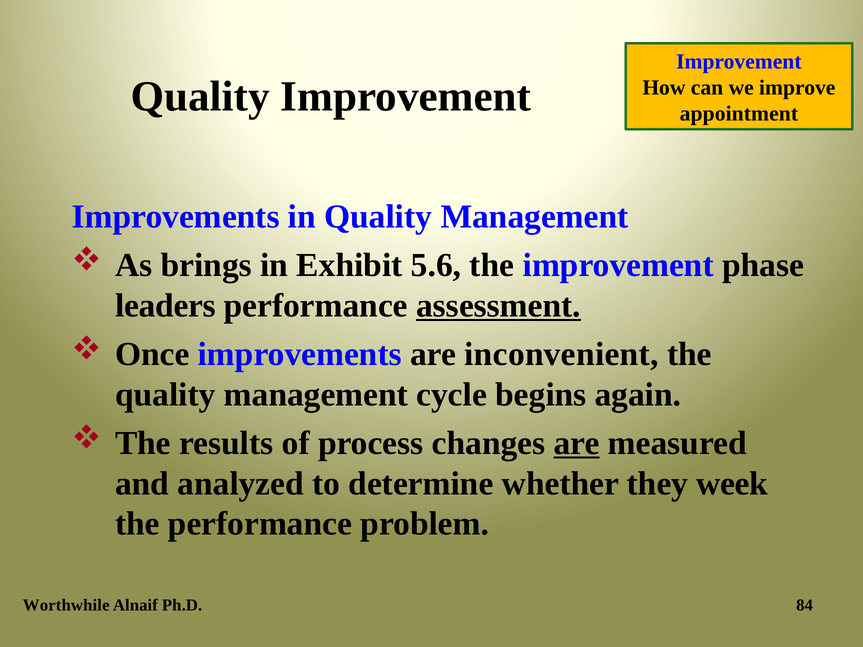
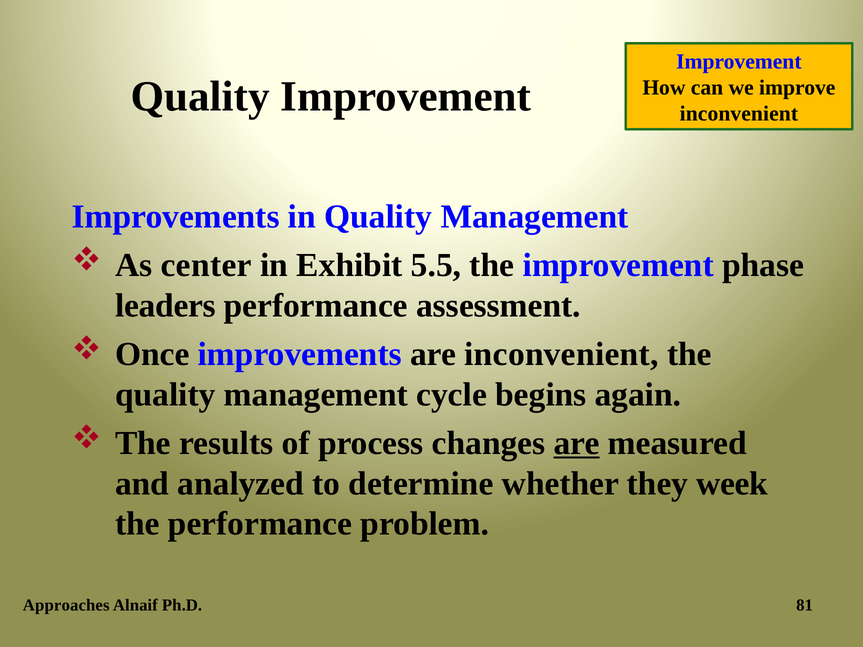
appointment: appointment -> inconvenient (739, 114)
brings: brings -> center (206, 265)
5.6: 5.6 -> 5.5 (436, 265)
assessment underline: present -> none (499, 306)
Worthwhile: Worthwhile -> Approaches (66, 605)
84: 84 -> 81 (805, 605)
